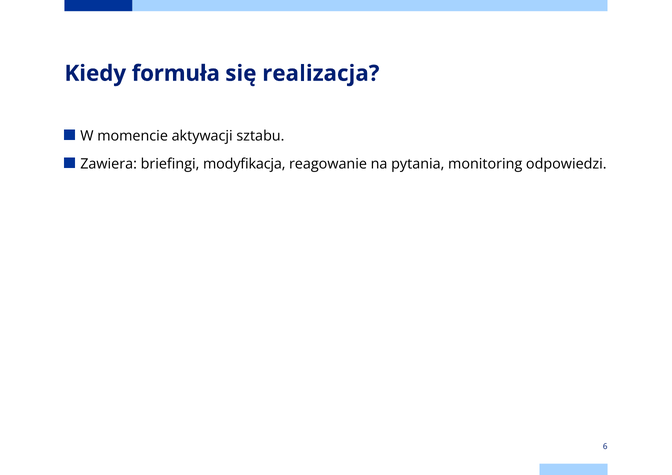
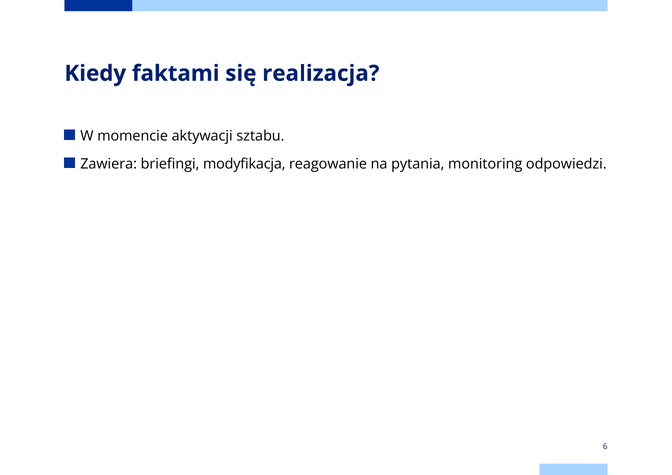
formuła: formuła -> faktami (176, 73)
